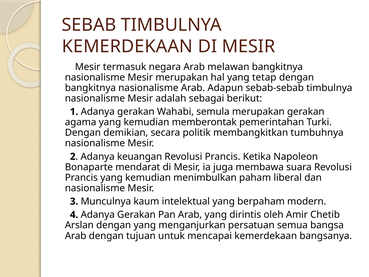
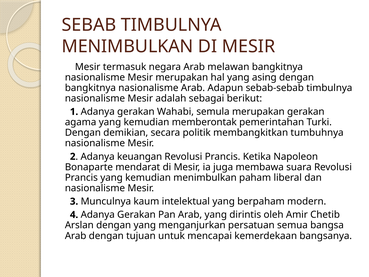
KEMERDEKAAN: KEMERDEKAAN -> MENIMBULKAN (127, 46)
tetap: tetap -> asing (264, 77)
